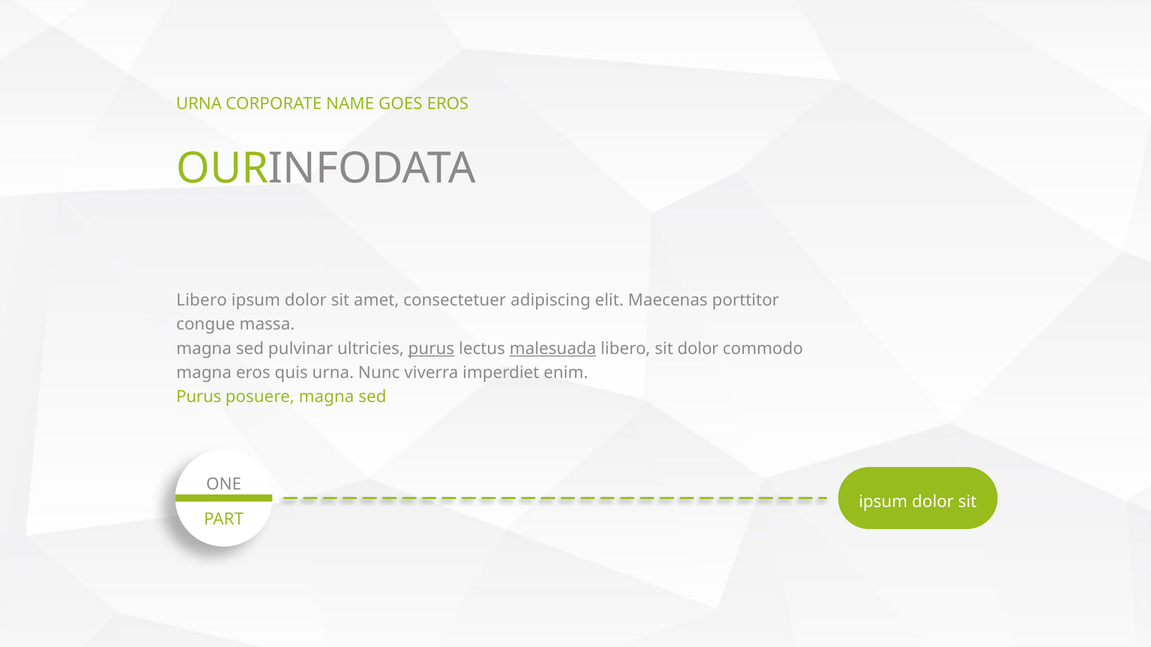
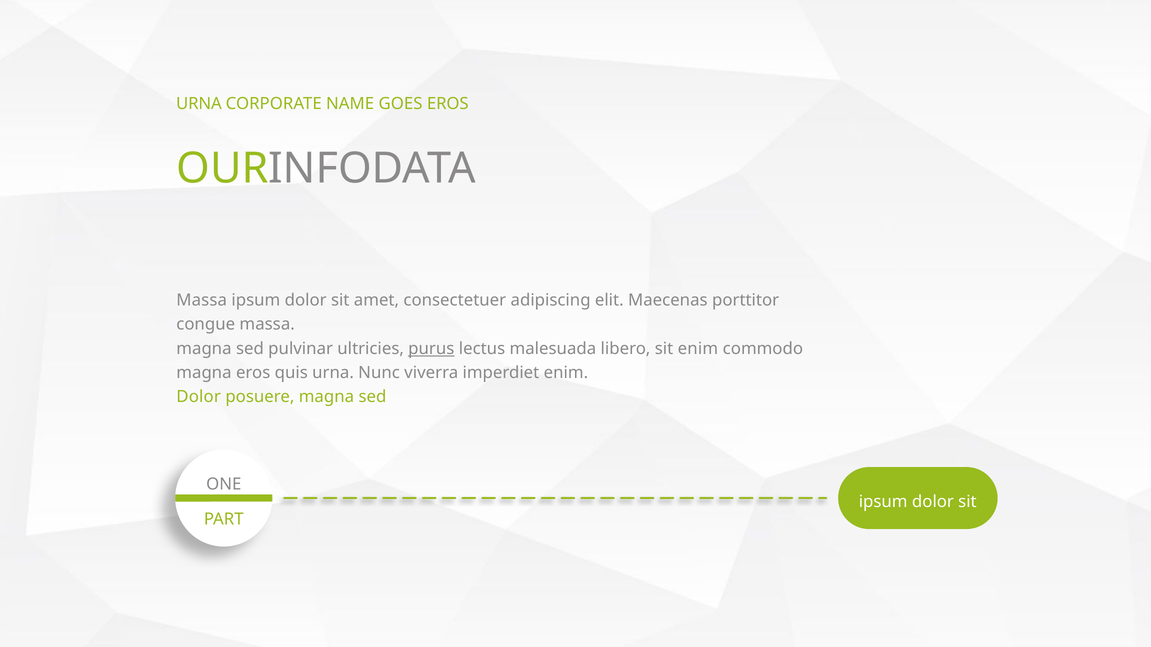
Libero: Libero -> Massa (202, 300)
malesuada underline: present -> none (553, 349)
sit dolor: dolor -> enim (698, 349)
Purus: Purus -> Dolor (199, 397)
